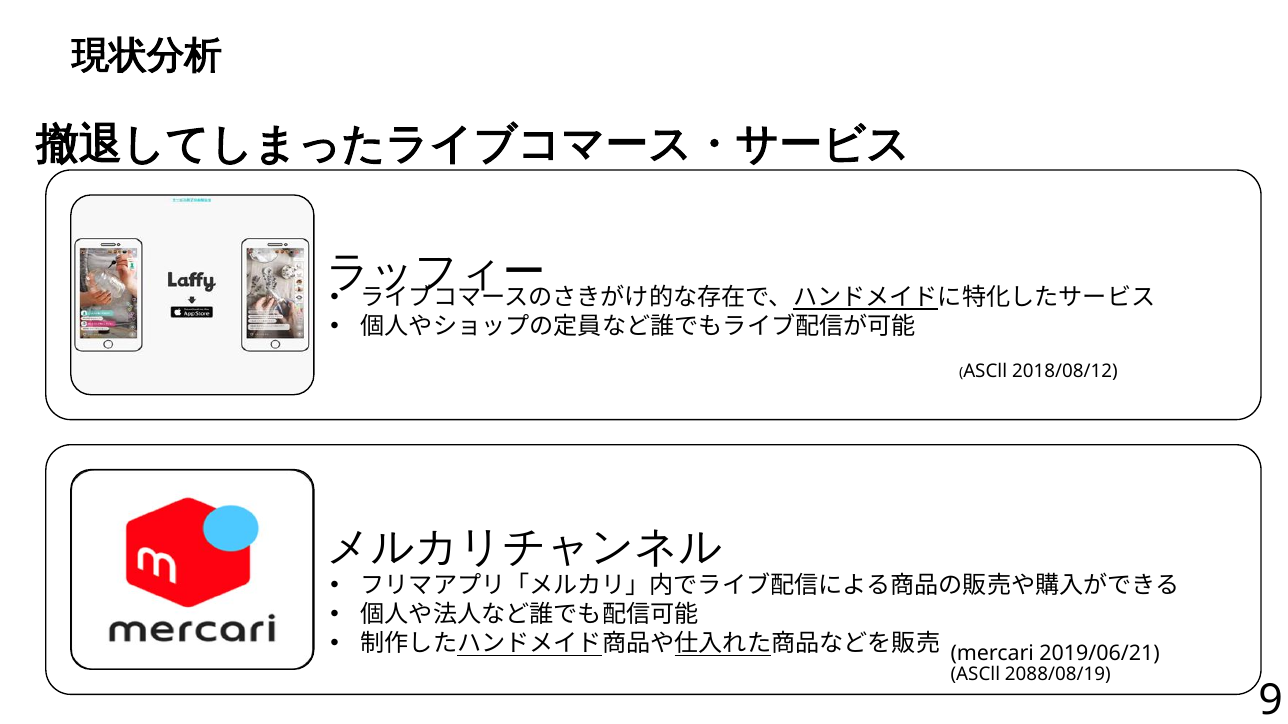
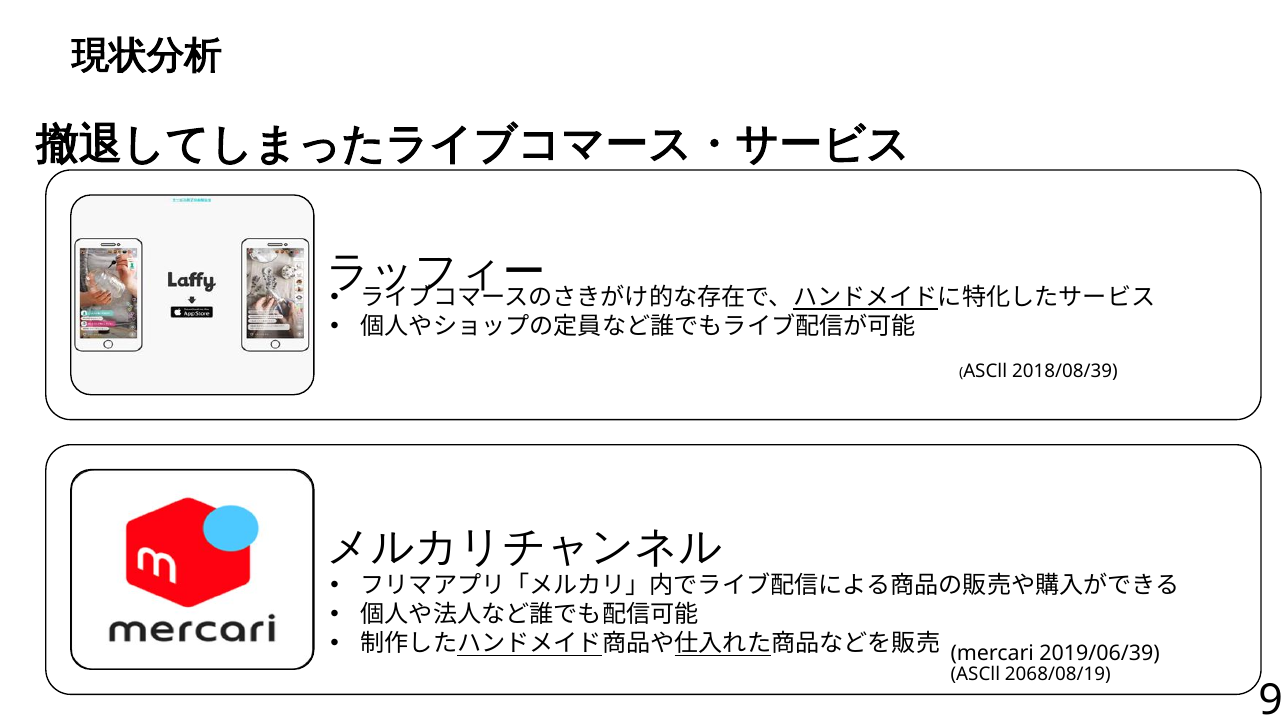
2018/08/12: 2018/08/12 -> 2018/08/39 (1065, 371)
2019/06/21: 2019/06/21 -> 2019/06/39 (1100, 654)
2088/08/19: 2088/08/19 -> 2068/08/19 (1058, 675)
